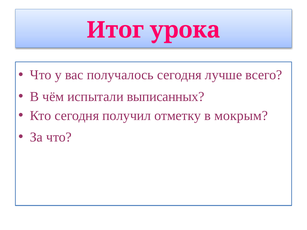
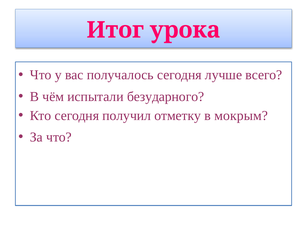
выписанных: выписанных -> безударного (166, 97)
